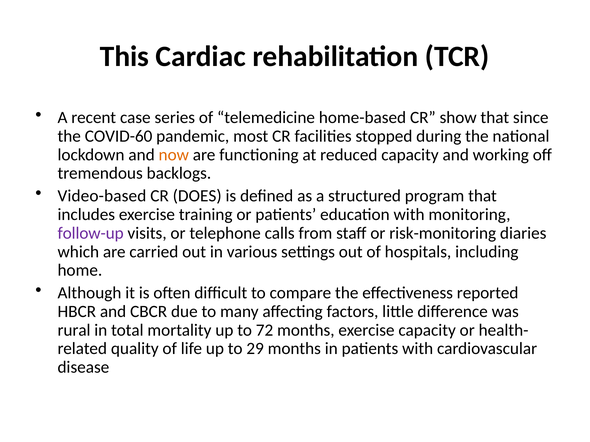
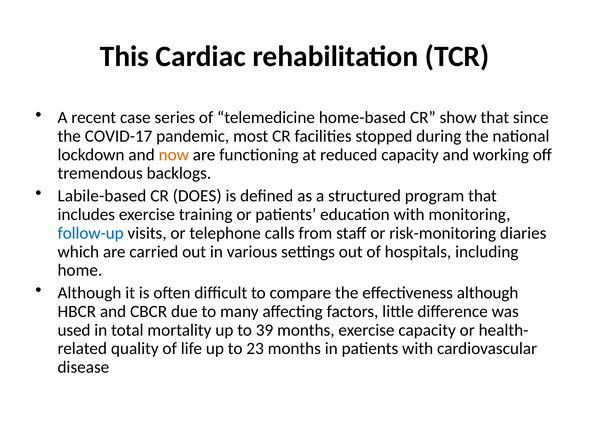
COVID-60: COVID-60 -> COVID-17 (119, 136)
Video-based: Video-based -> Labile-based (102, 196)
follow-up colour: purple -> blue (91, 233)
effectiveness reported: reported -> although (488, 293)
rural: rural -> used (74, 330)
72: 72 -> 39 (265, 330)
29: 29 -> 23 (255, 349)
